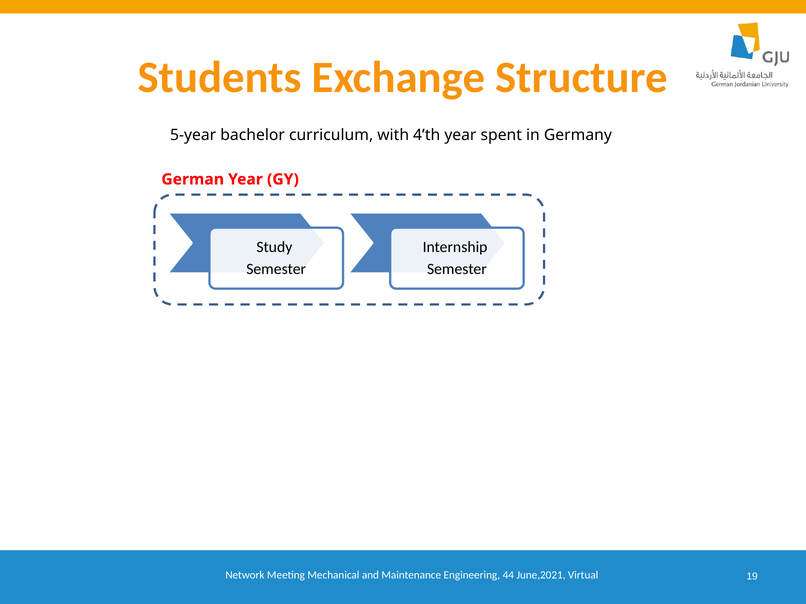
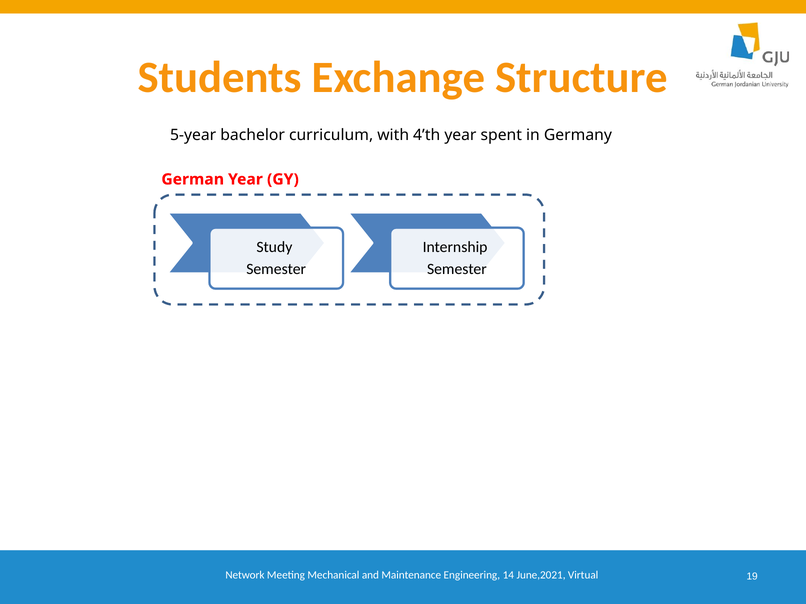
44: 44 -> 14 (508, 575)
